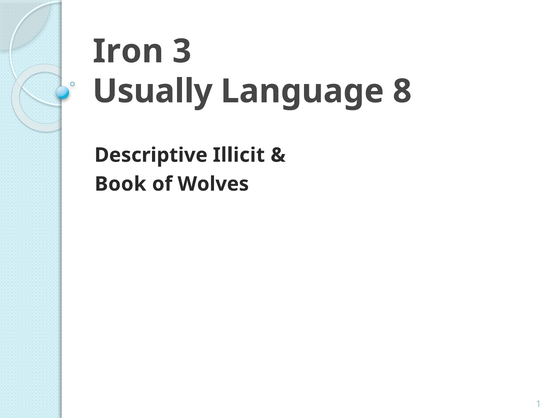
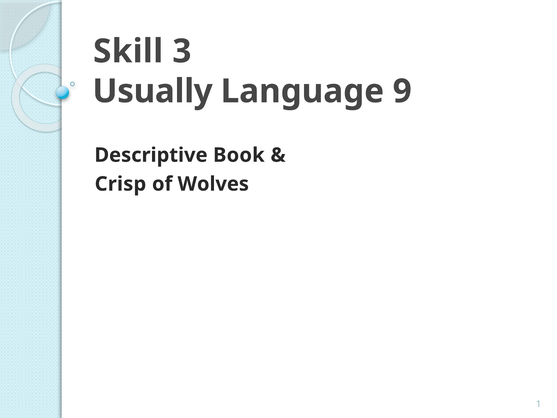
Iron: Iron -> Skill (128, 51)
8: 8 -> 9 (402, 91)
Illicit: Illicit -> Book (239, 155)
Book: Book -> Crisp (120, 184)
